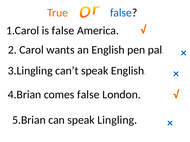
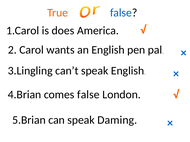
is false: false -> does (63, 31)
Lingling: Lingling -> Daming (117, 120)
